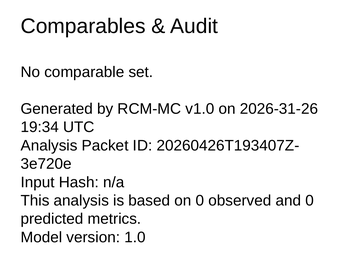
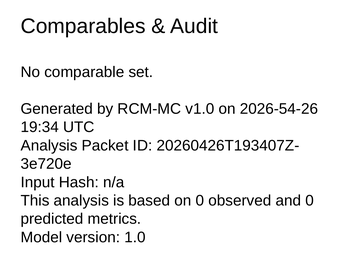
2026-31-26: 2026-31-26 -> 2026-54-26 (279, 109)
